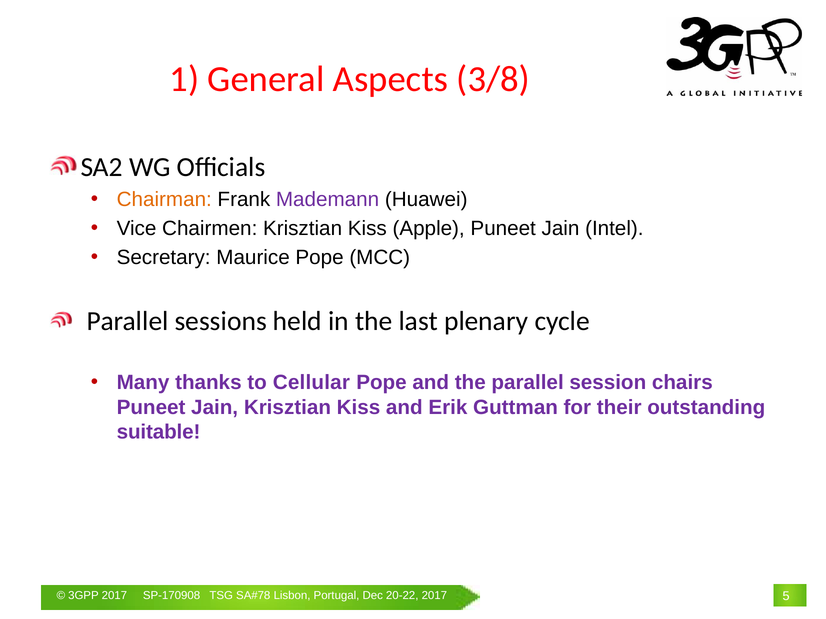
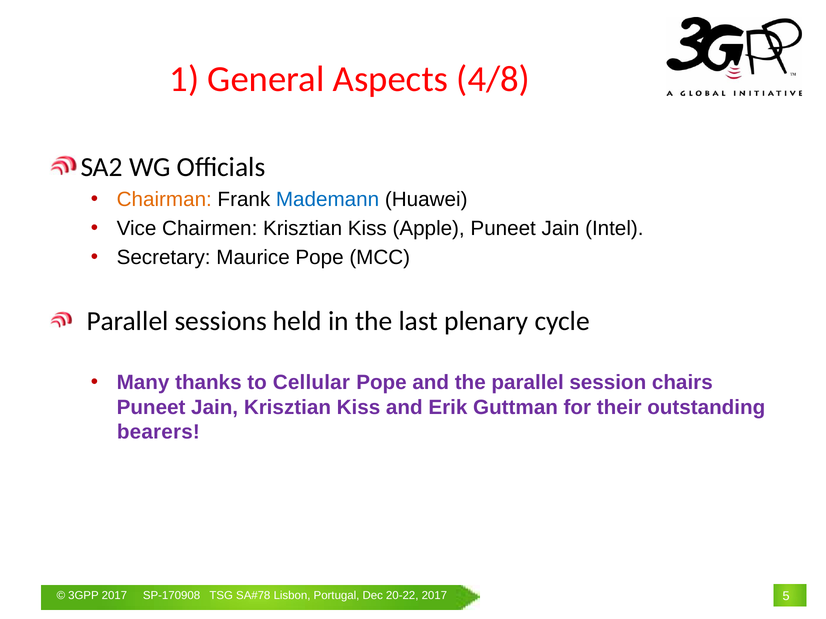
3/8: 3/8 -> 4/8 (493, 79)
Mademann colour: purple -> blue (328, 200)
suitable: suitable -> bearers (158, 432)
